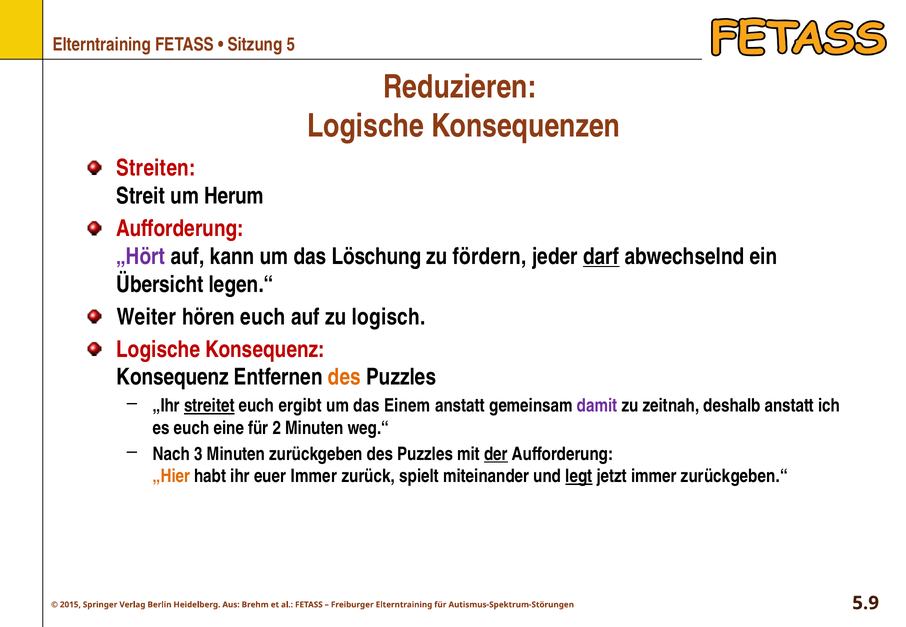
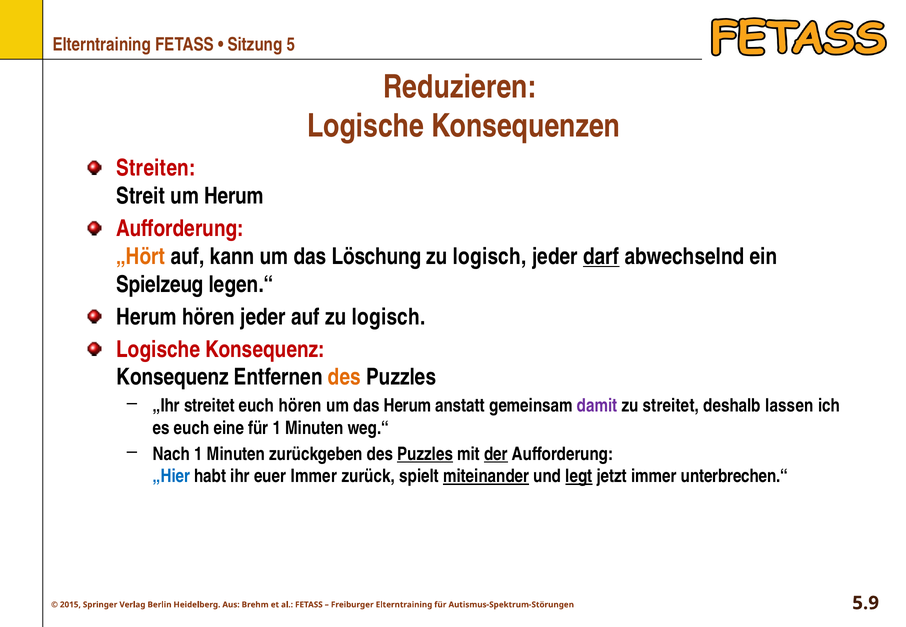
„Hört colour: purple -> orange (141, 257)
fördern: fördern -> logisch (490, 257)
Übersicht: Übersicht -> Spielzeug (160, 284)
Weiter: Weiter -> Herum (147, 317)
hören euch: euch -> jeder (263, 317)
streitet underline: present -> none (209, 406)
euch ergibt: ergibt -> hören (300, 406)
das Einem: Einem -> Herum (407, 406)
zu zeitnah: zeitnah -> streitet (671, 406)
deshalb anstatt: anstatt -> lassen (789, 406)
für 2: 2 -> 1 (277, 428)
Nach 3: 3 -> 1 (199, 454)
Puzzles underline: none -> present (425, 454)
„Hier colour: orange -> blue (172, 476)
miteinander underline: none -> present (486, 476)
zurückgeben.“: zurückgeben.“ -> unterbrechen.“ (734, 476)
